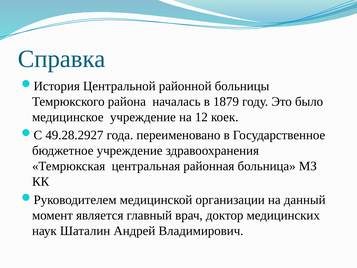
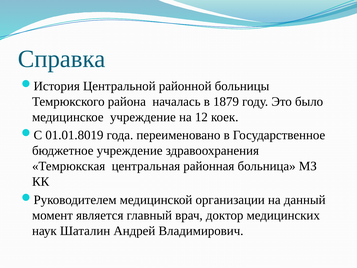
49.28.2927: 49.28.2927 -> 01.01.8019 (74, 135)
